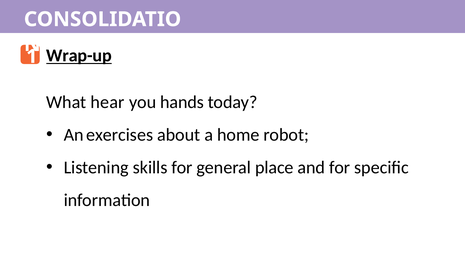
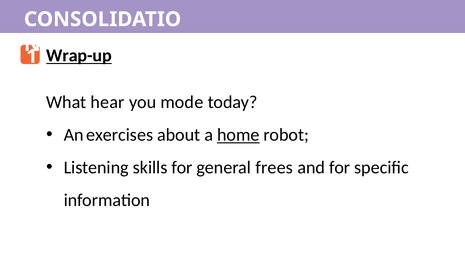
hands: hands -> mode (182, 102)
home underline: none -> present (238, 135)
place: place -> frees (274, 167)
